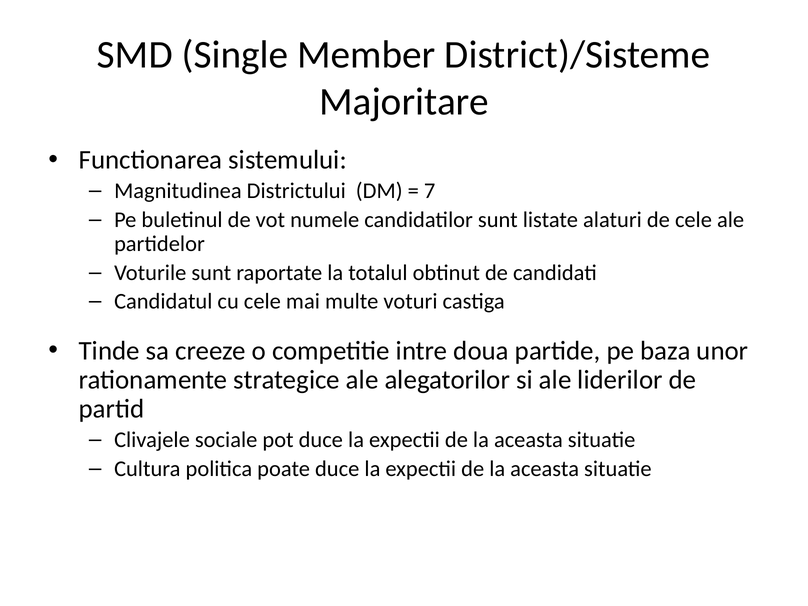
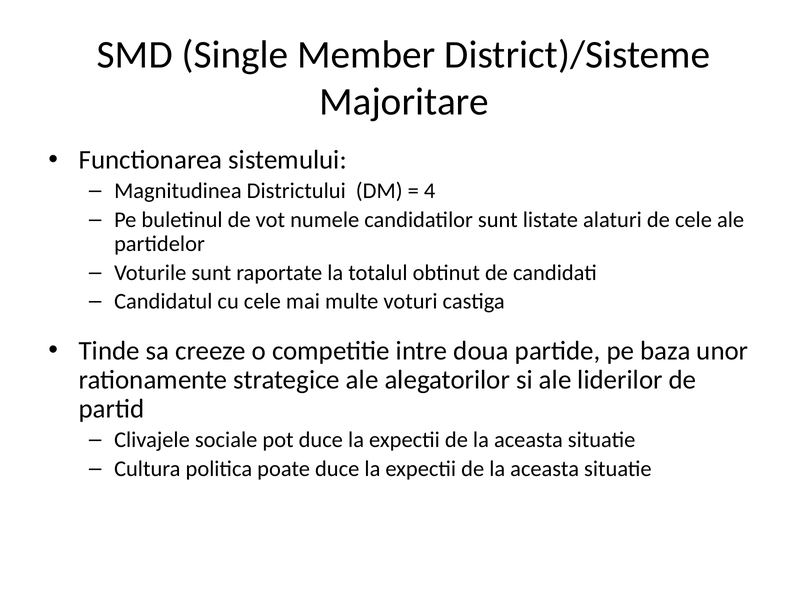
7: 7 -> 4 (430, 191)
